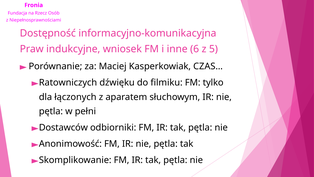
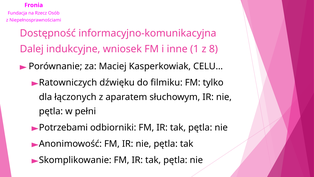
Praw: Praw -> Dalej (32, 49)
6: 6 -> 1 (195, 49)
5: 5 -> 8 (213, 49)
CZAS…: CZAS… -> CELU… (208, 66)
Dostawców: Dostawców -> Potrzebami (63, 127)
